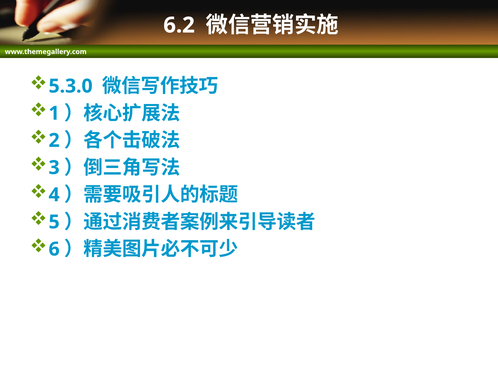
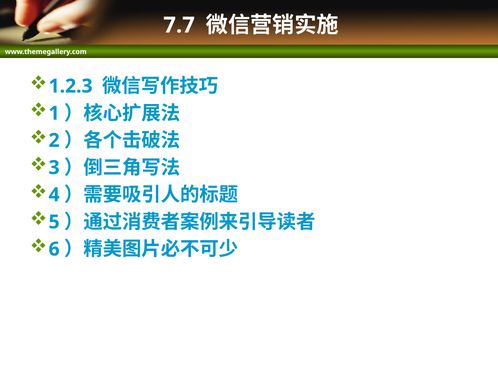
6.2: 6.2 -> 7.7 (179, 25)
5.3.0: 5.3.0 -> 1.2.3 (71, 86)
